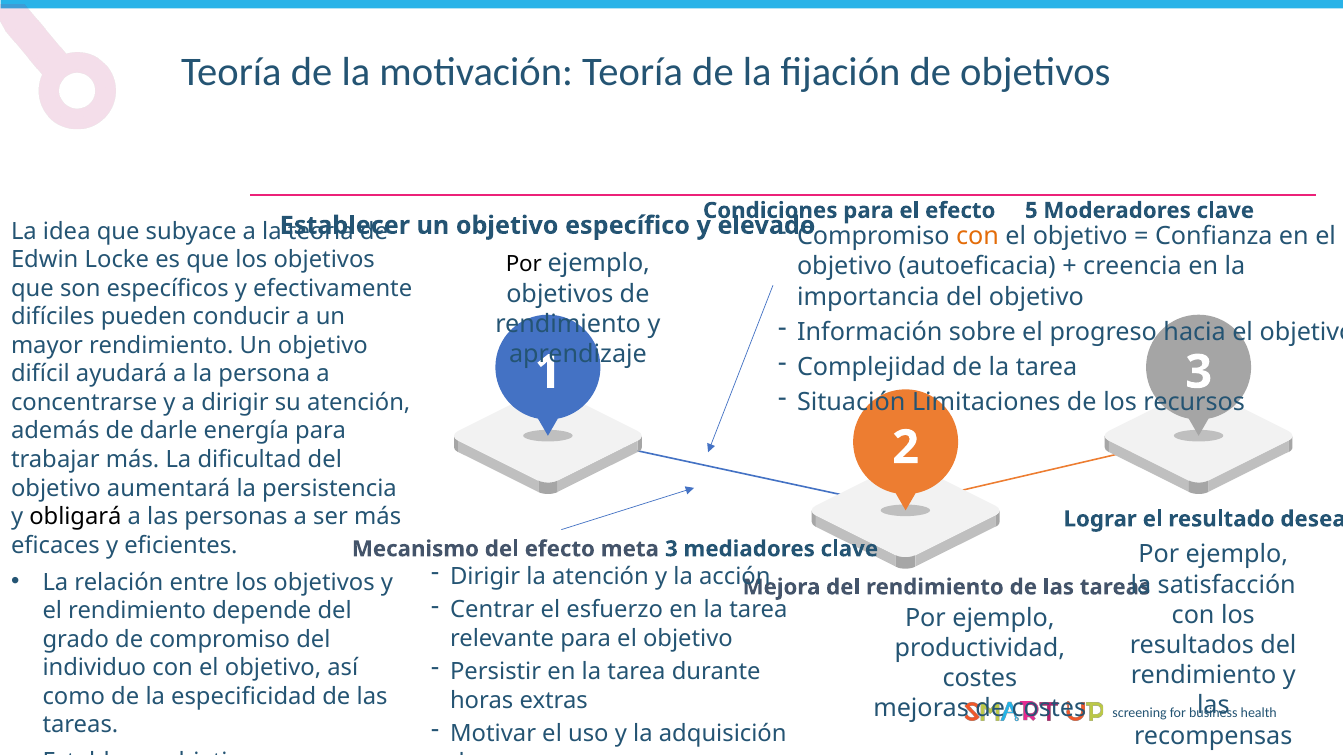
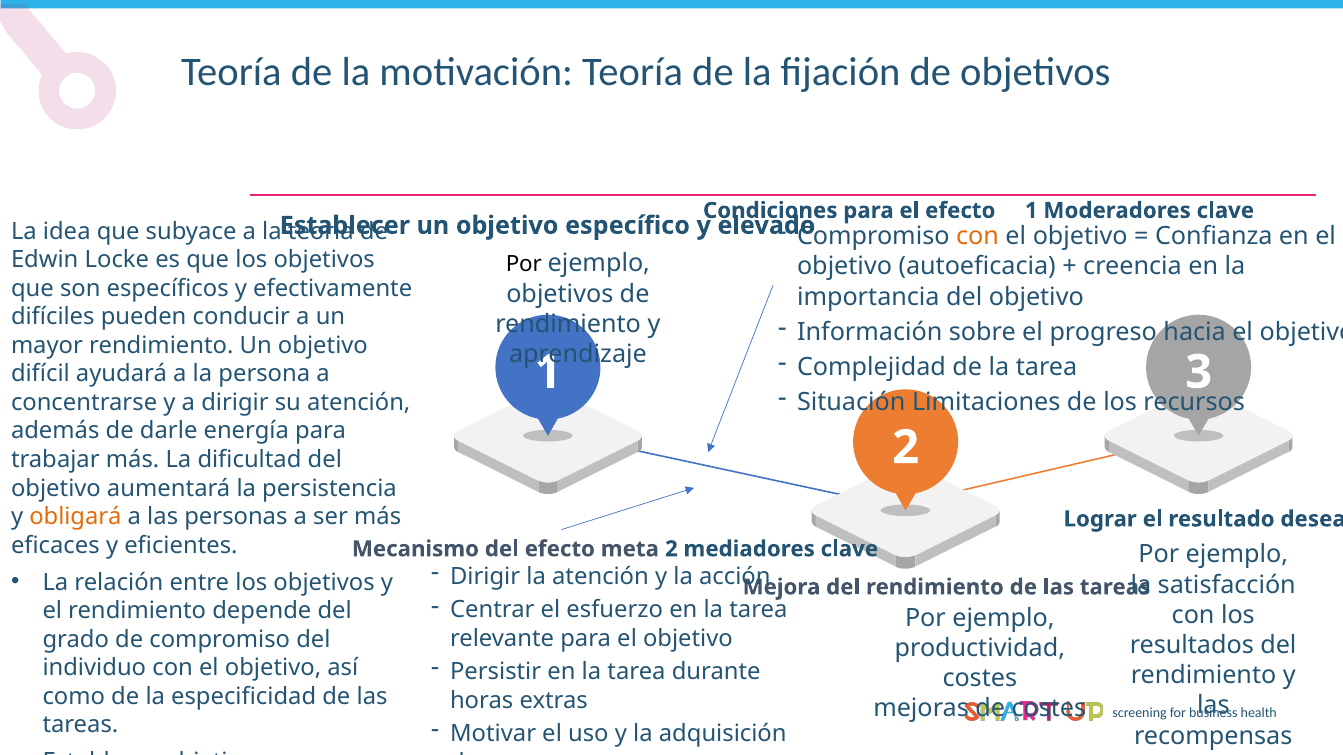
efecto 5: 5 -> 1 (1031, 211)
obligará colour: black -> orange (75, 517)
meta 3: 3 -> 2 (671, 549)
